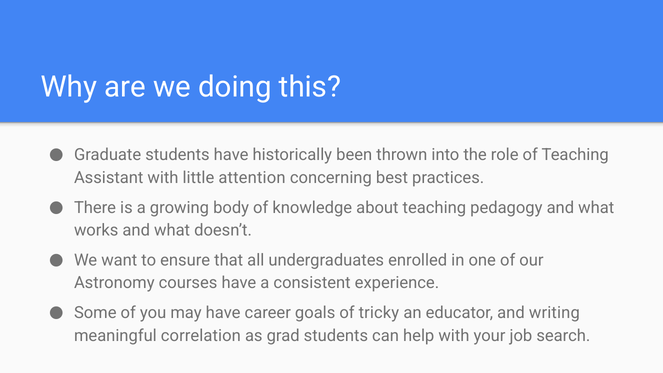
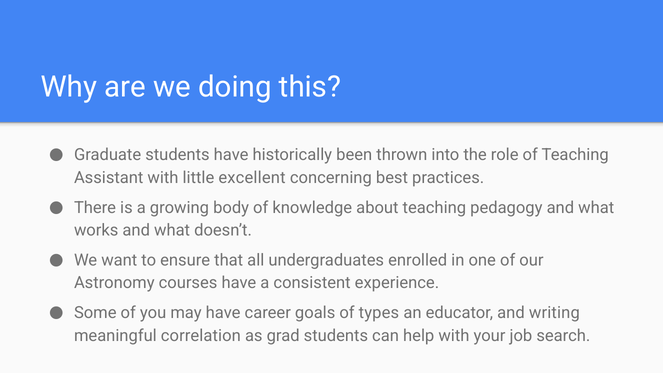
attention: attention -> excellent (252, 178)
tricky: tricky -> types (379, 313)
